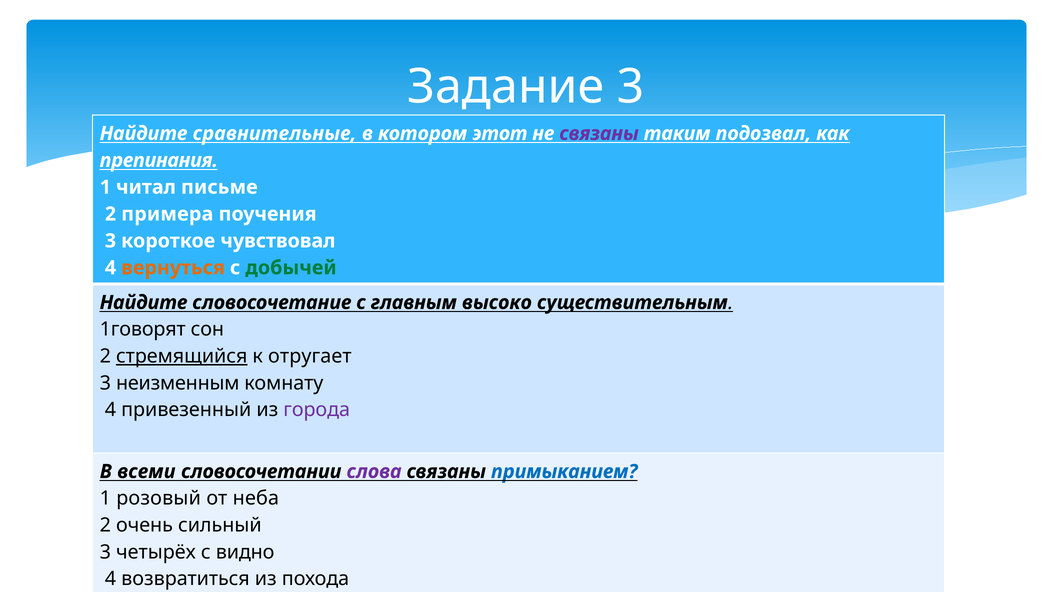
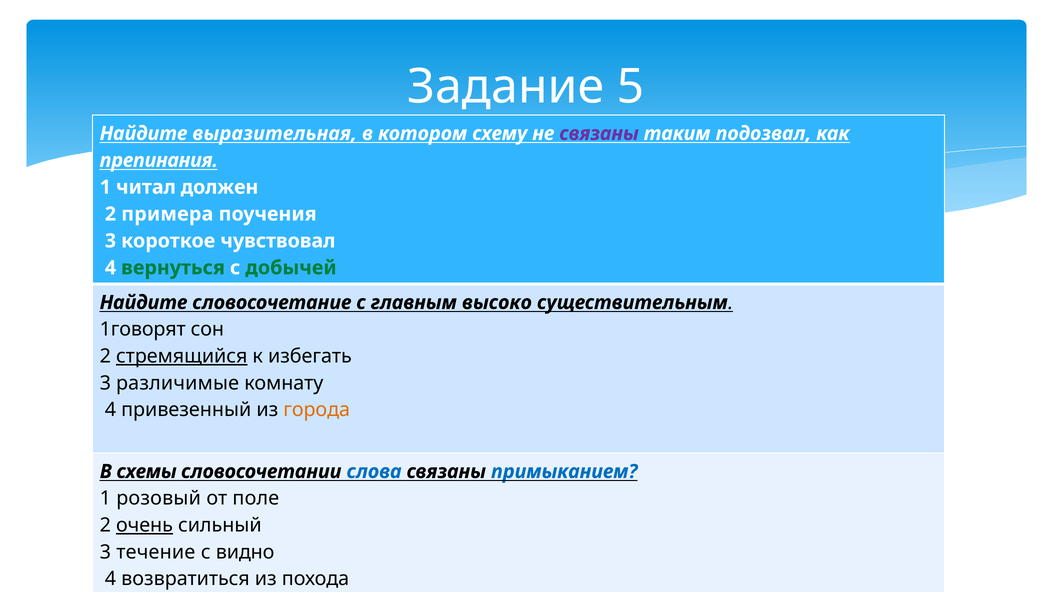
Задание 3: 3 -> 5 (630, 87)
сравнительные: сравнительные -> выразительная (275, 133)
этот: этот -> схему (500, 133)
письме: письме -> должен (220, 187)
вернуться colour: orange -> green (173, 268)
отругает: отругает -> избегать (310, 356)
неизменным: неизменным -> различимые (178, 383)
города colour: purple -> orange (317, 410)
всеми: всеми -> схемы (147, 471)
слова colour: purple -> blue (374, 471)
неба: неба -> поле (256, 498)
очень underline: none -> present (144, 525)
четырёх: четырёх -> течение (156, 552)
